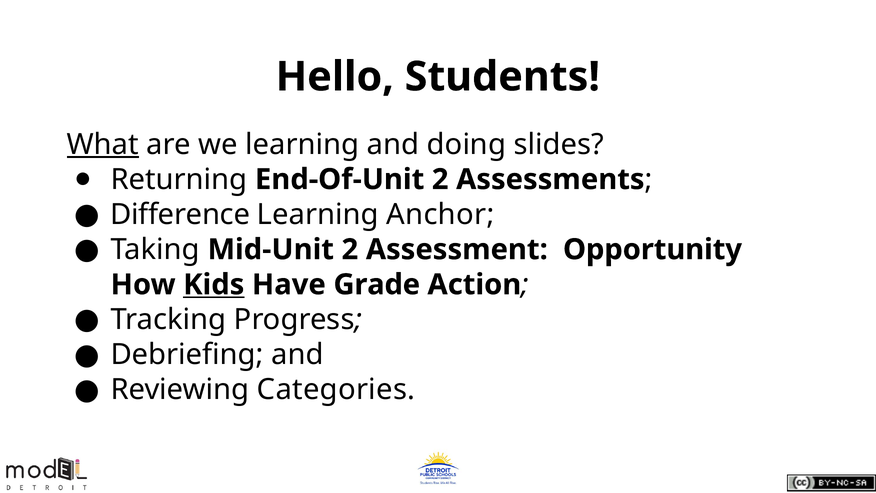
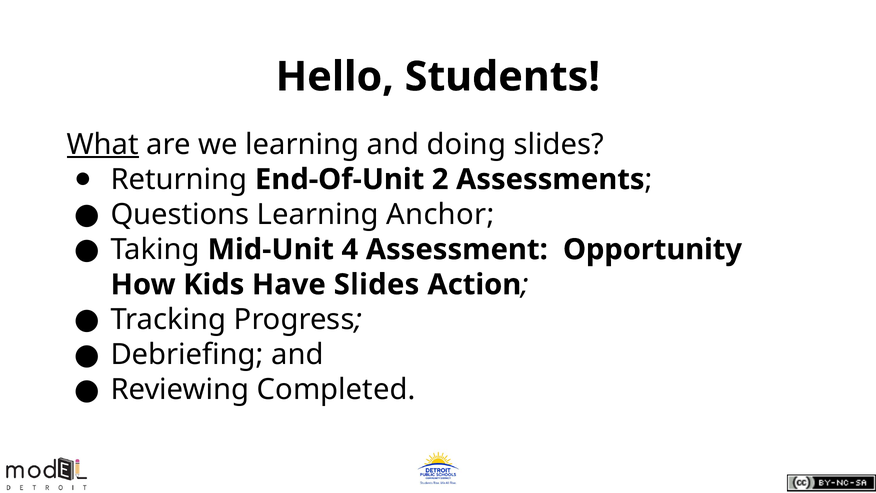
Difference: Difference -> Questions (180, 214)
Mid-Unit 2: 2 -> 4 (350, 249)
Kids underline: present -> none (214, 284)
Have Grade: Grade -> Slides (377, 284)
Categories: Categories -> Completed (336, 390)
